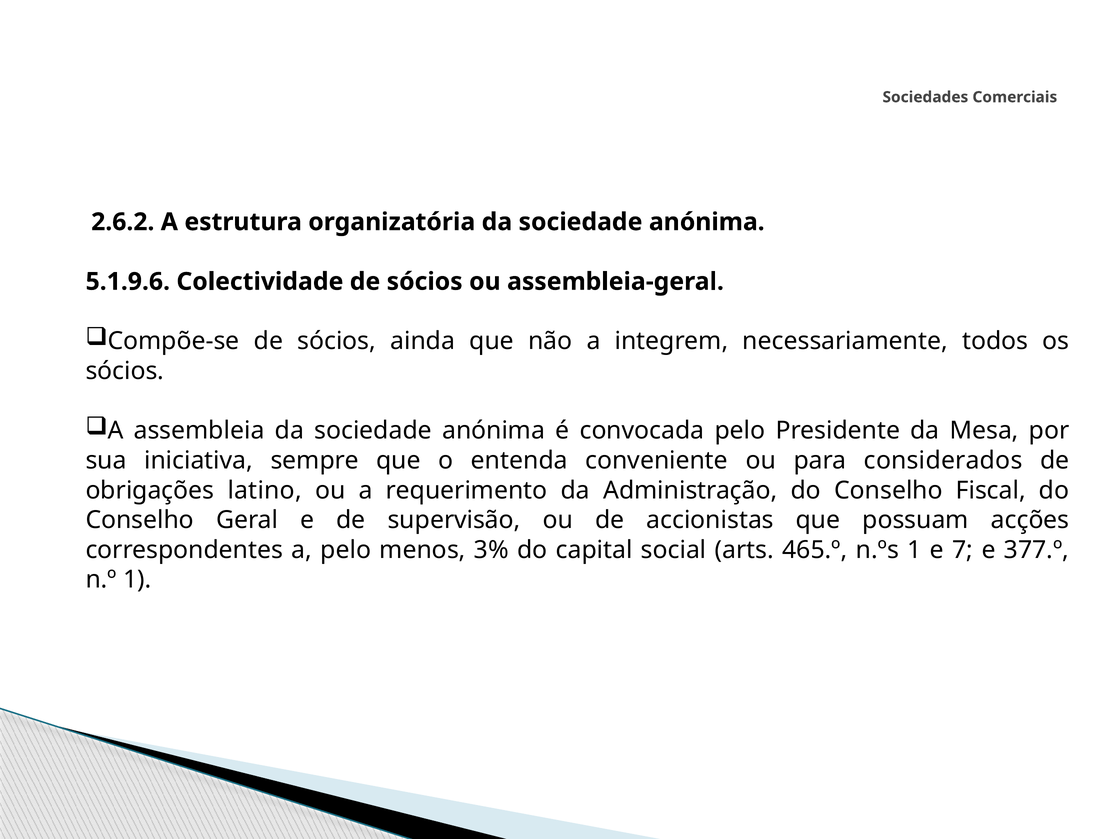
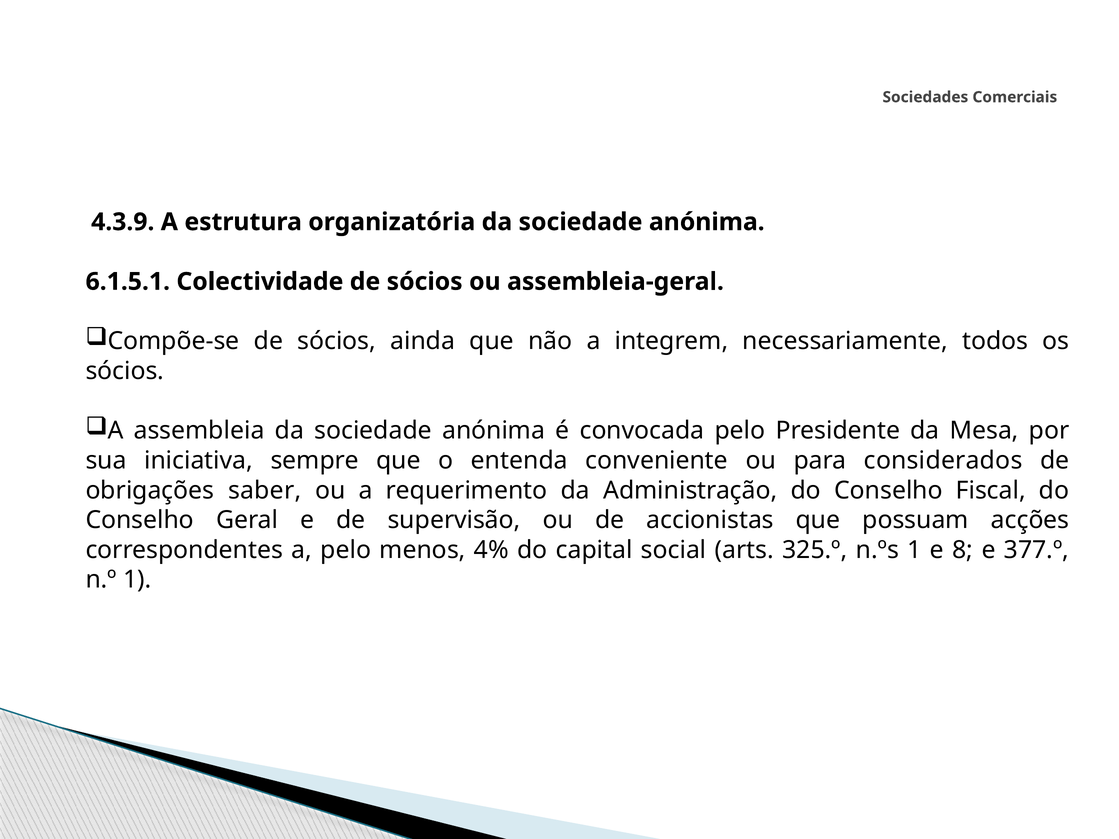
2.6.2: 2.6.2 -> 4.3.9 (123, 222)
5.1.9.6: 5.1.9.6 -> 6.1.5.1 (128, 282)
latino: latino -> saber (265, 490)
3%: 3% -> 4% (491, 550)
465.º: 465.º -> 325.º (815, 550)
7: 7 -> 8 (963, 550)
